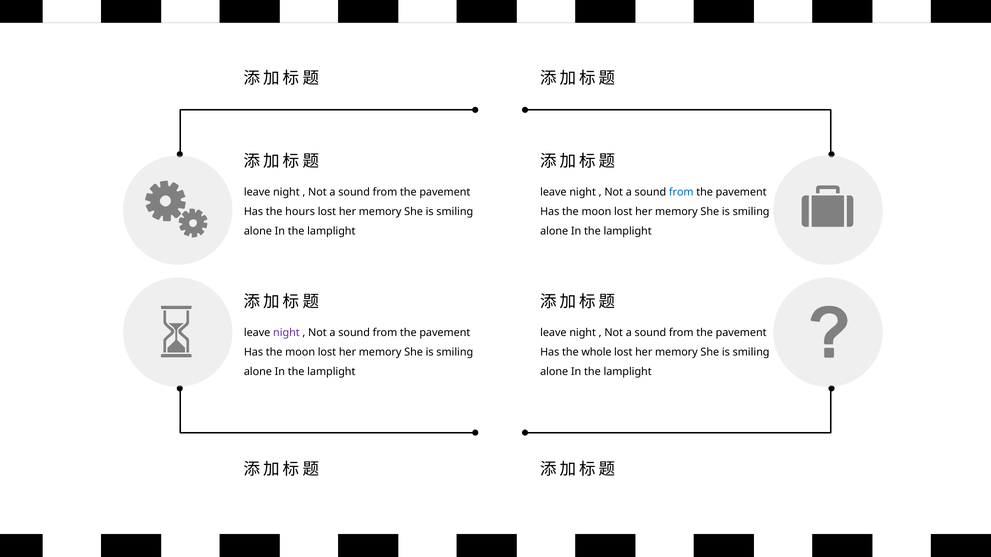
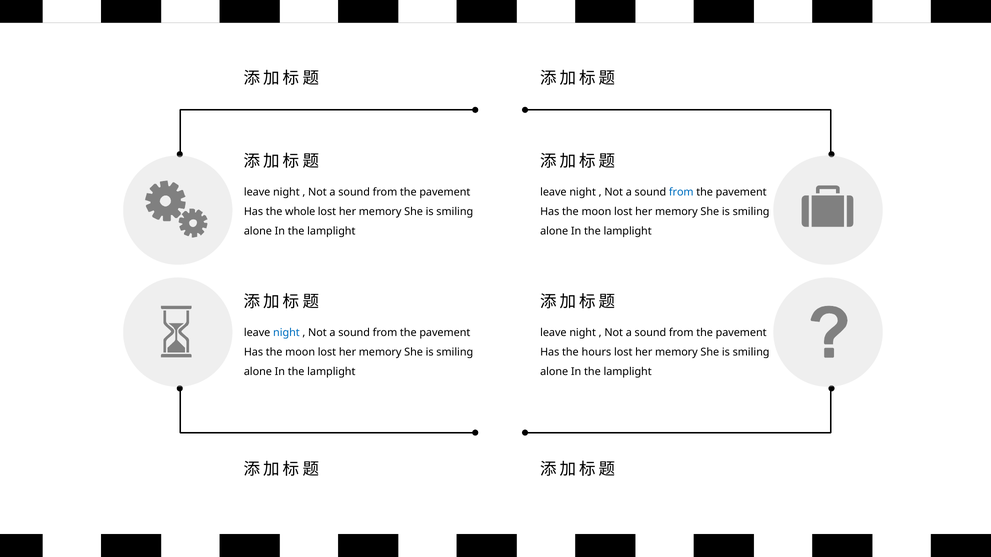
hours: hours -> whole (300, 212)
night colour: purple -> blue (286, 333)
whole: whole -> hours (596, 352)
